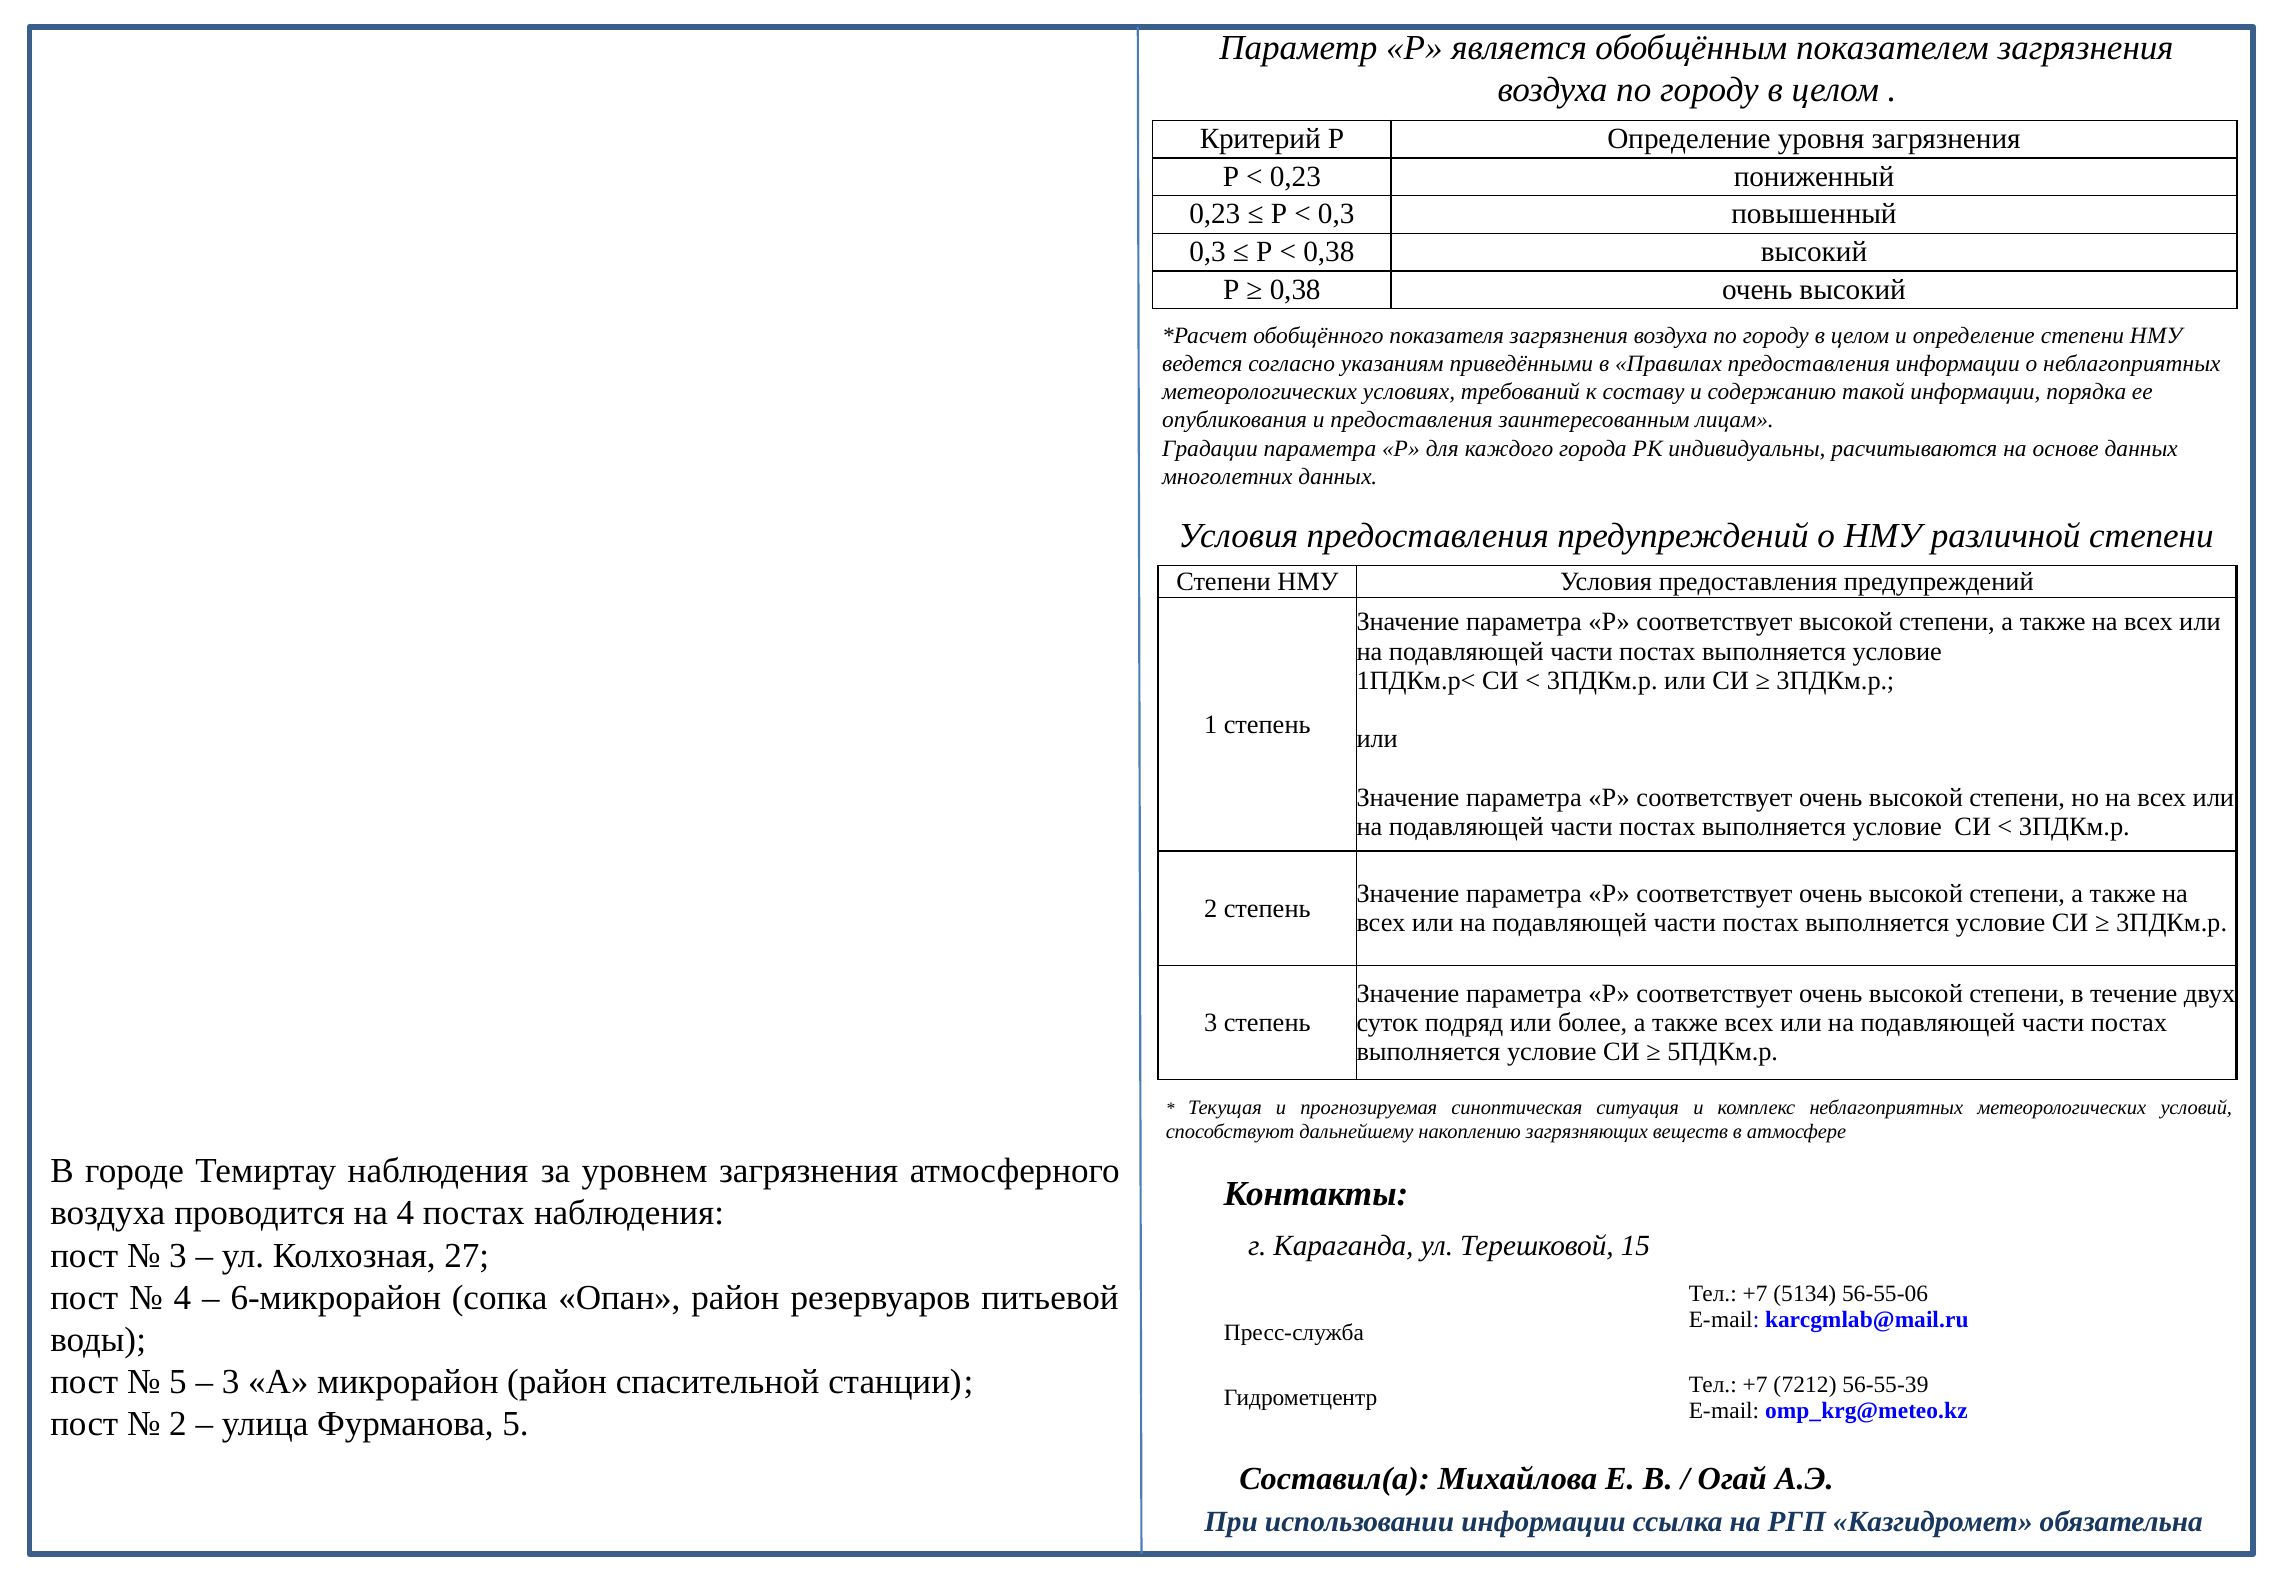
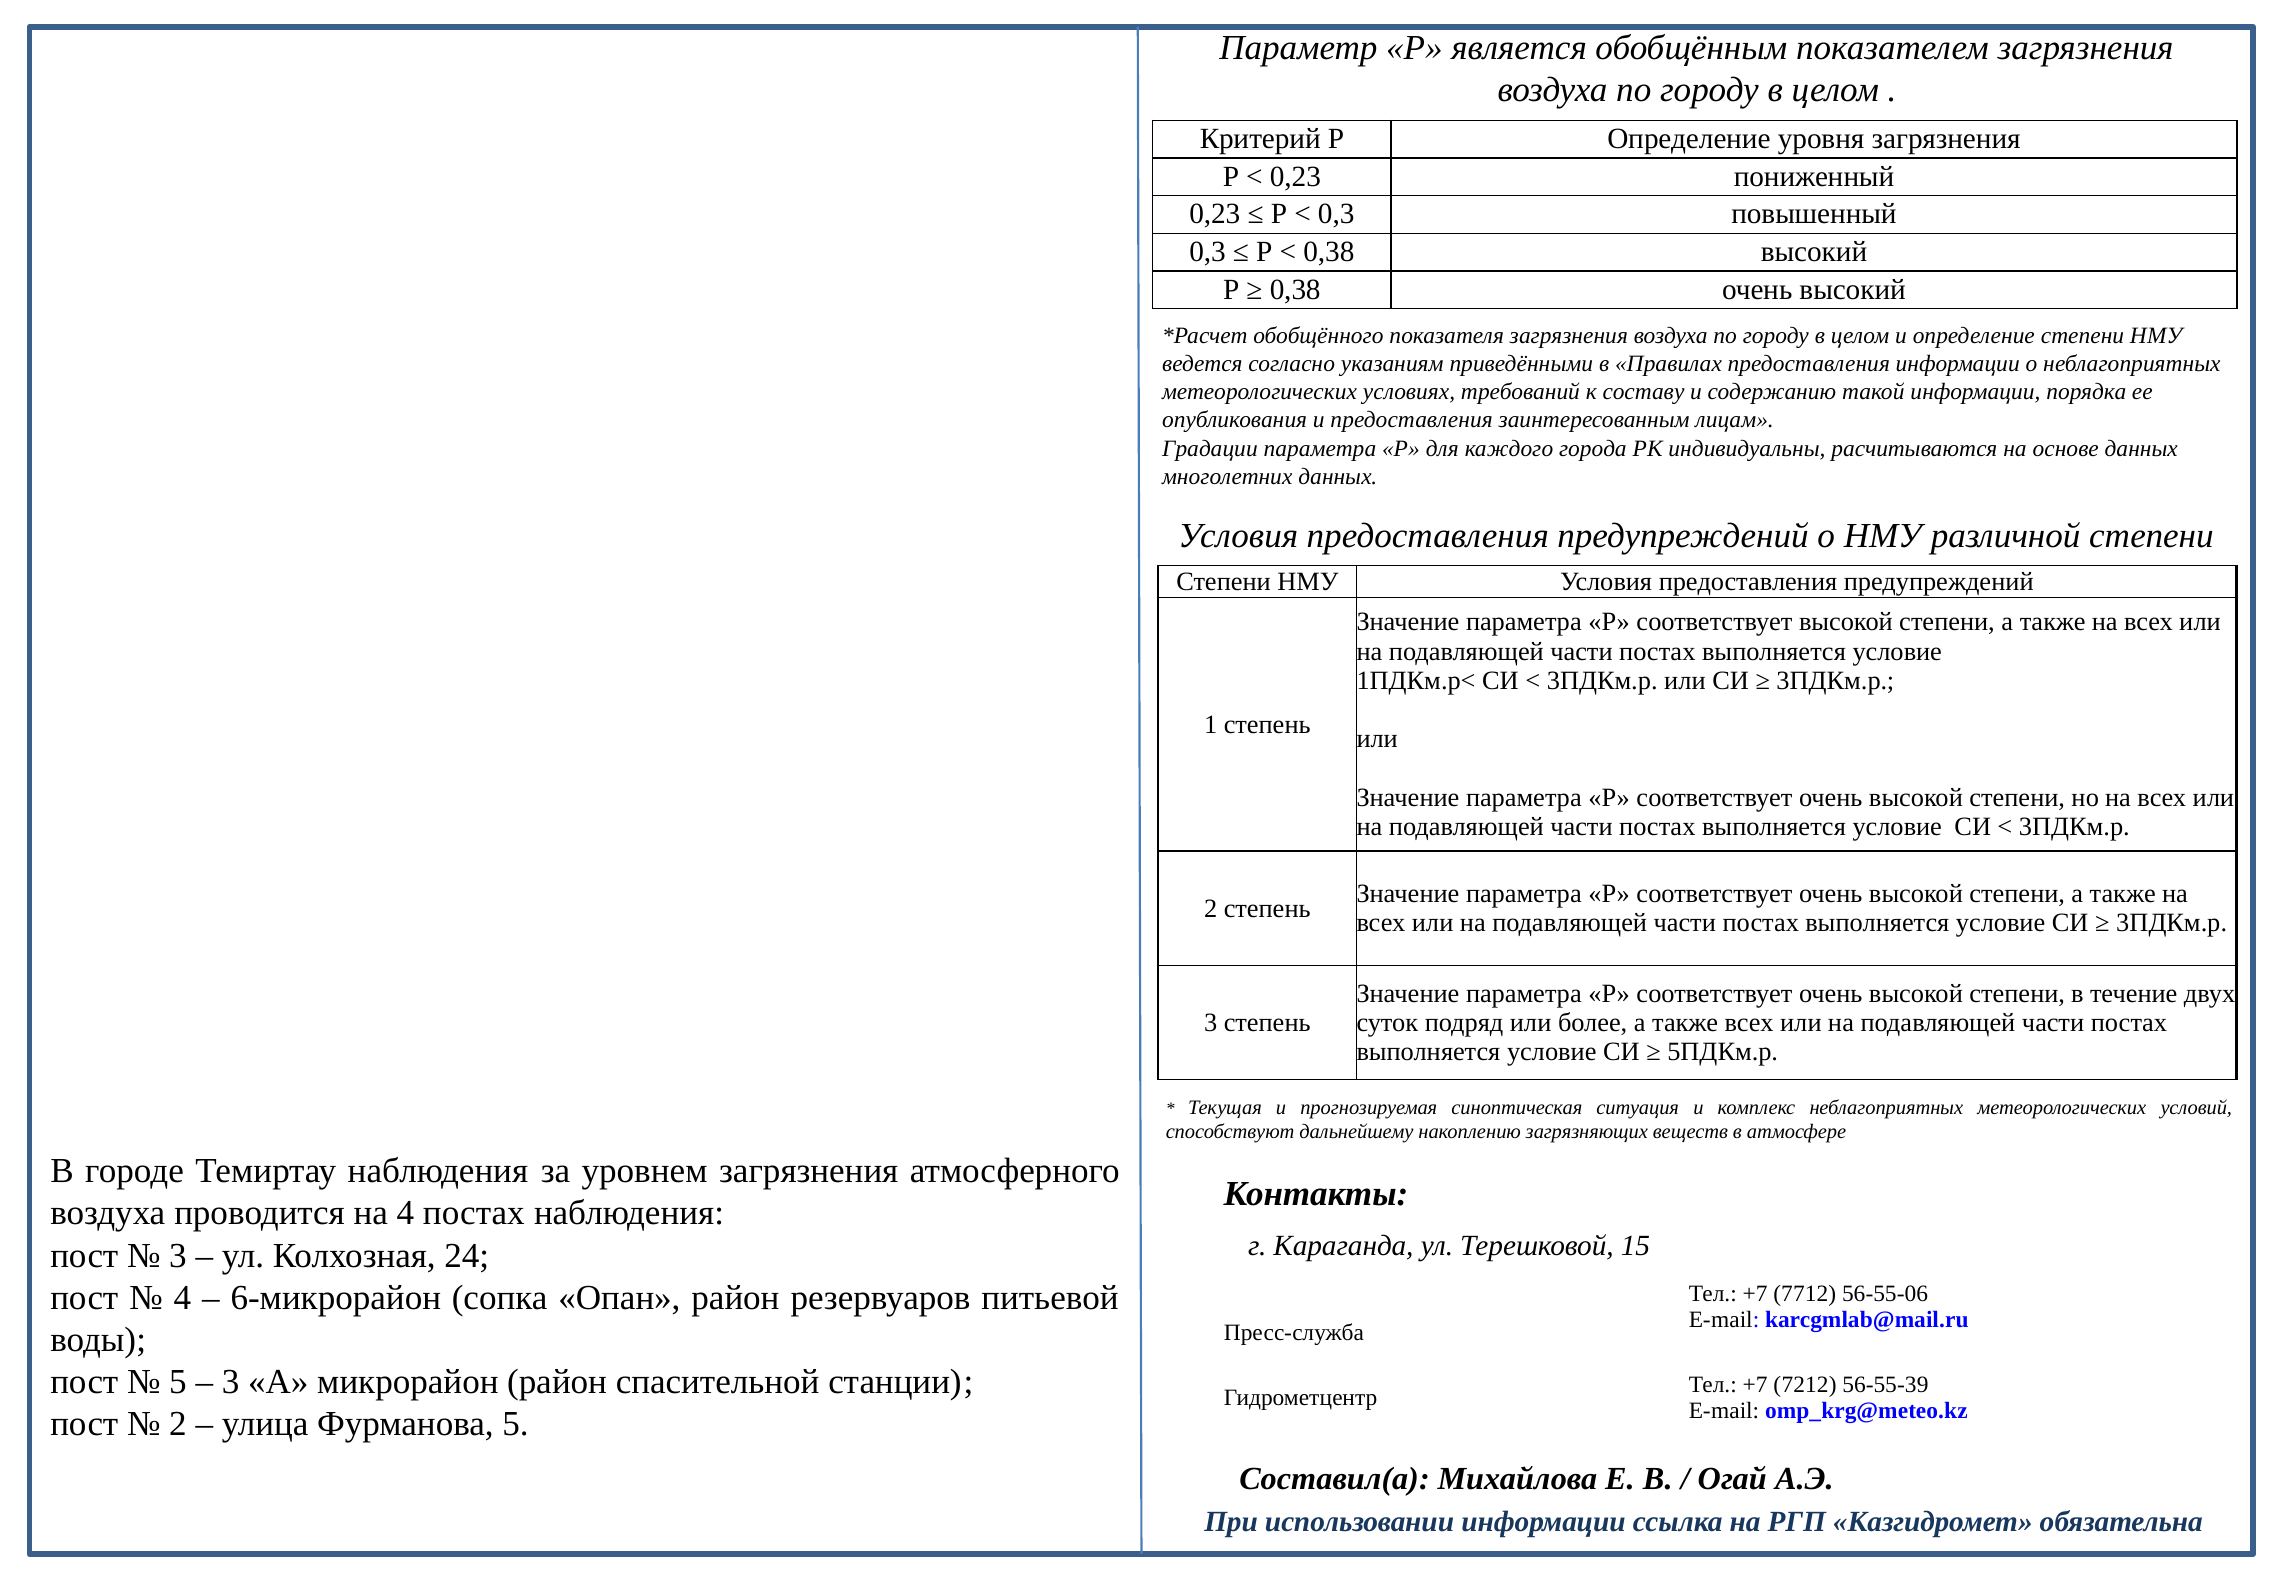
27: 27 -> 24 (467, 1255)
5134: 5134 -> 7712 (1805, 1293)
